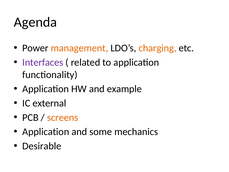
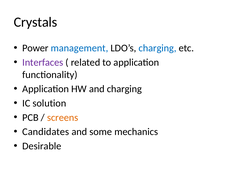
Agenda: Agenda -> Crystals (35, 22)
management colour: orange -> blue (80, 48)
charging colour: orange -> blue (158, 48)
and example: example -> charging (124, 89)
external: external -> solution (49, 103)
Application: Application -> Candidates (46, 132)
